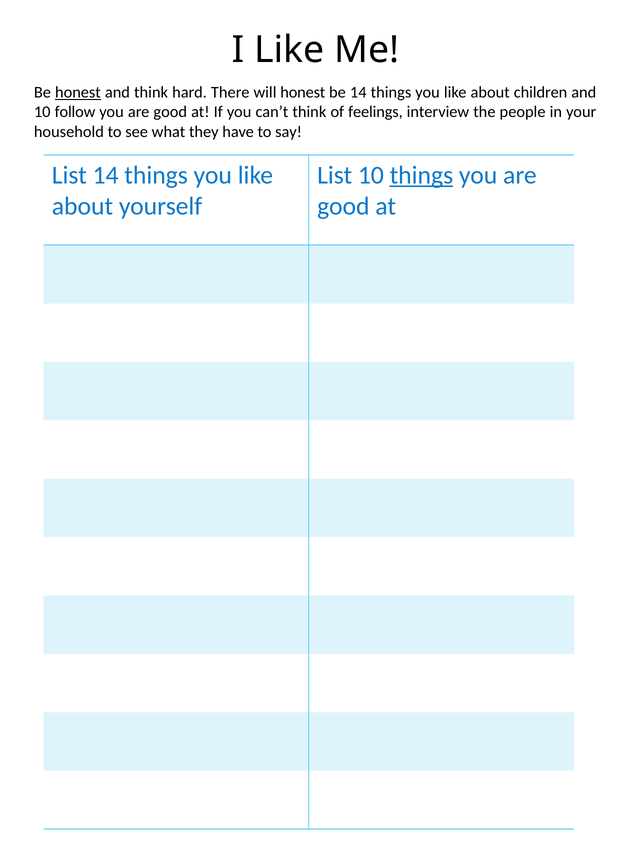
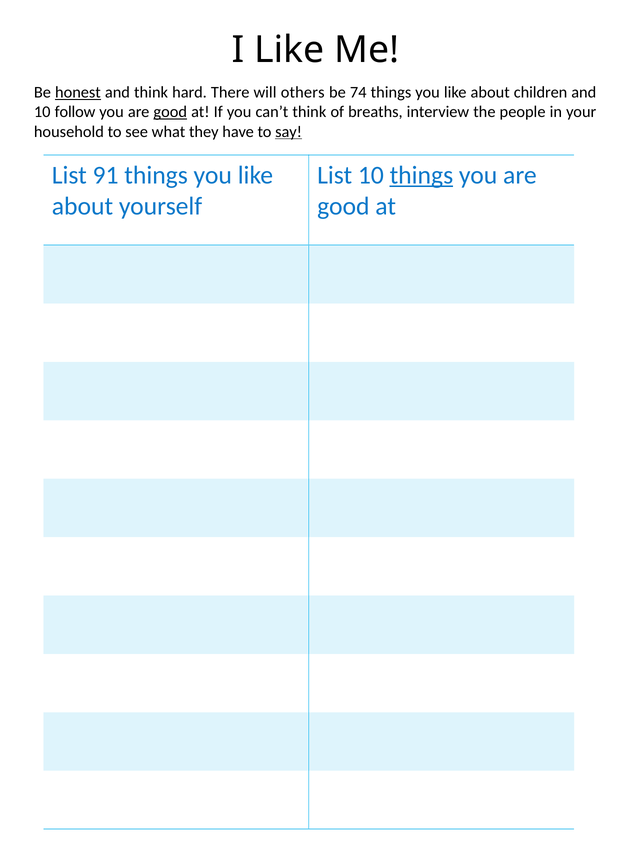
will honest: honest -> others (303, 92)
be 14: 14 -> 74 (358, 92)
good underline: none -> present (170, 112)
feelings: feelings -> breaths (375, 112)
say underline: none -> present (289, 132)
List 14: 14 -> 91 (106, 175)
